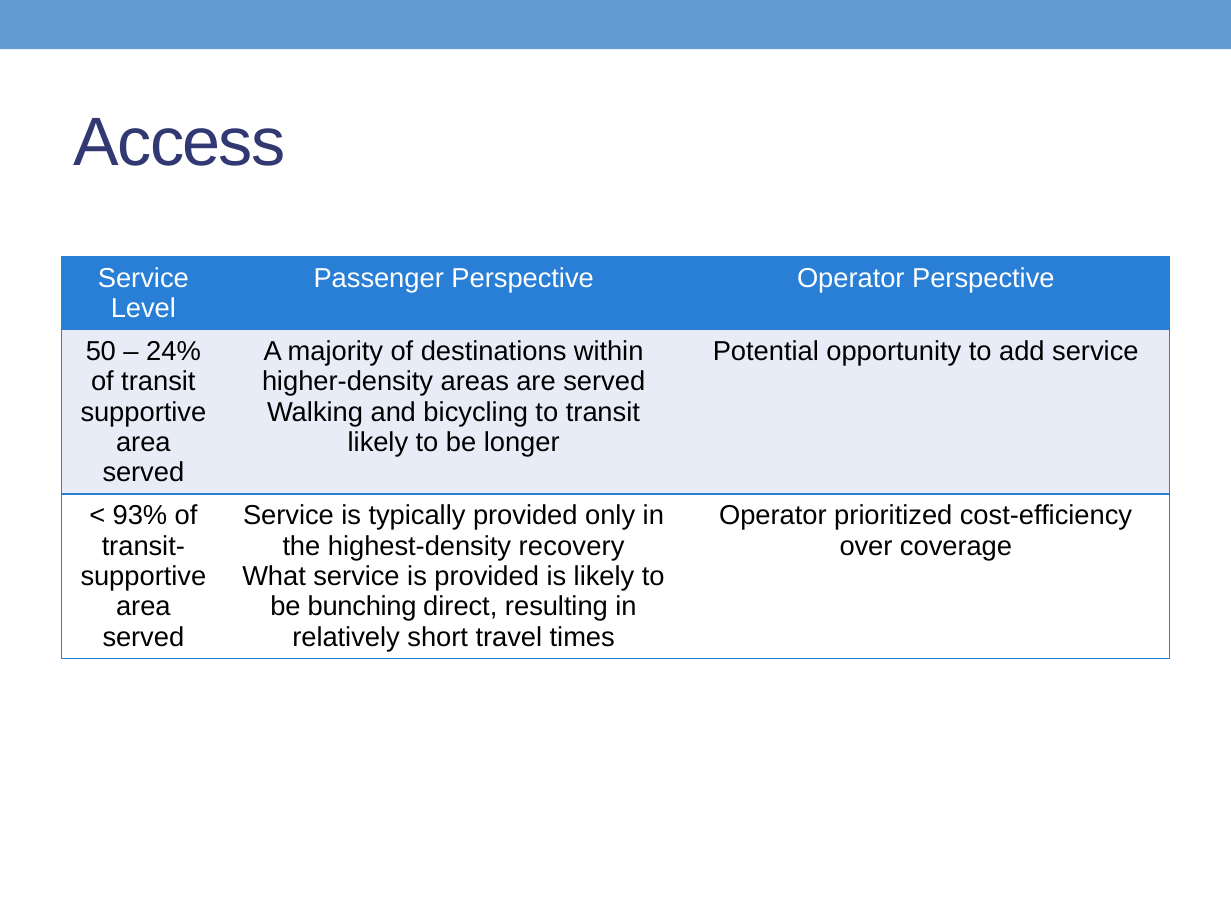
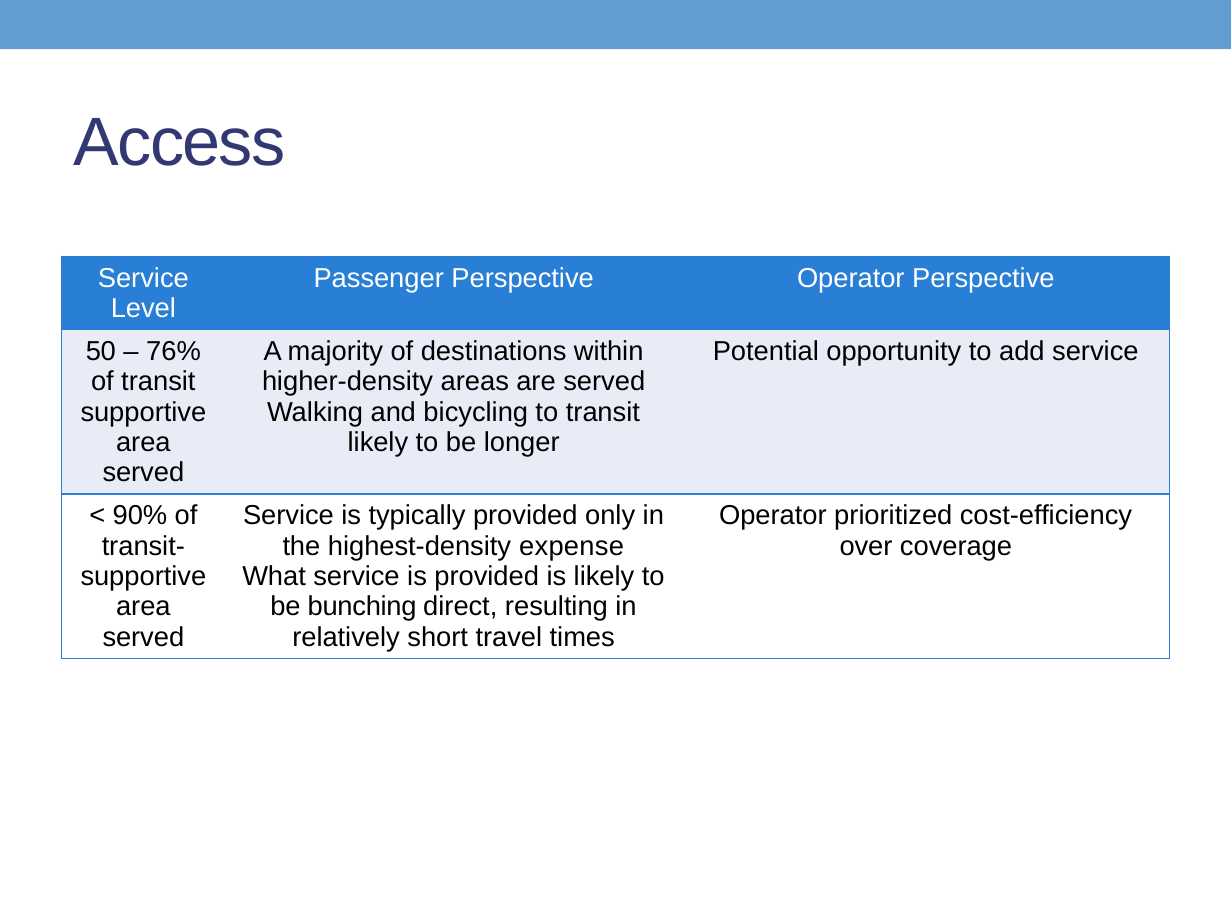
24%: 24% -> 76% (174, 351)
93%: 93% -> 90% (140, 515)
recovery: recovery -> expense (572, 546)
